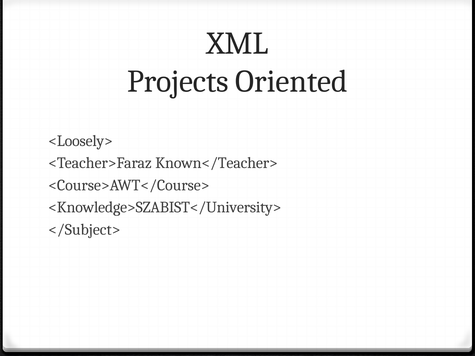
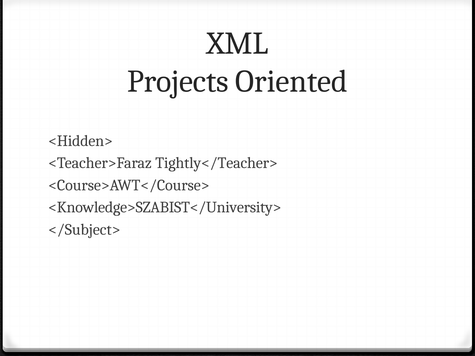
<Loosely>: <Loosely> -> <Hidden> (81, 141)
Known</Teacher>: Known</Teacher> -> Tightly</Teacher> (217, 163)
